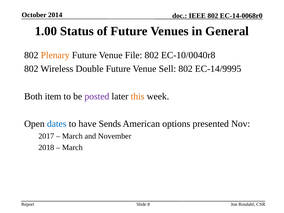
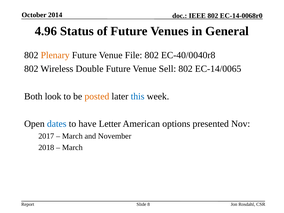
1.00: 1.00 -> 4.96 (46, 31)
EC-10/0040r8: EC-10/0040r8 -> EC-40/0040r8 (188, 55)
EC-14/9995: EC-14/9995 -> EC-14/0065 (218, 69)
item: item -> look (53, 96)
posted colour: purple -> orange (97, 96)
this colour: orange -> blue (138, 96)
Sends: Sends -> Letter (110, 124)
